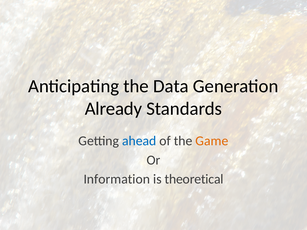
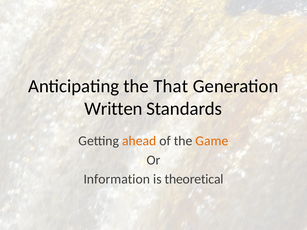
Data: Data -> That (171, 86)
Already: Already -> Written (113, 109)
ahead colour: blue -> orange (139, 141)
